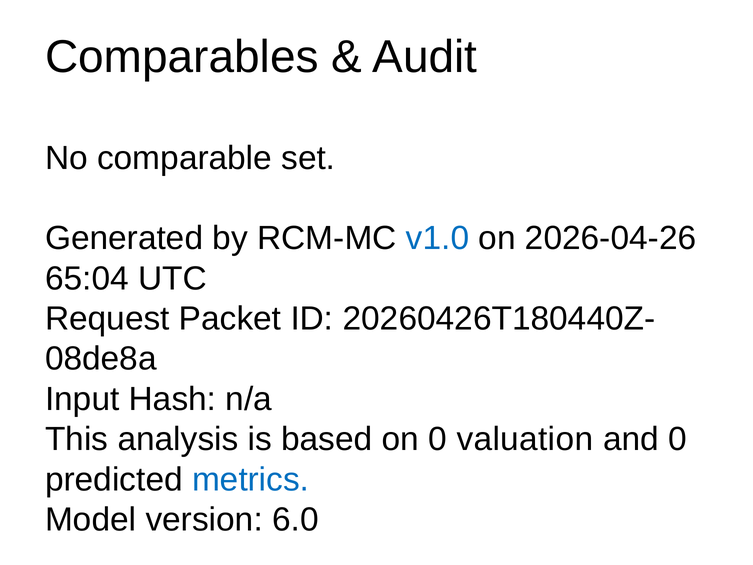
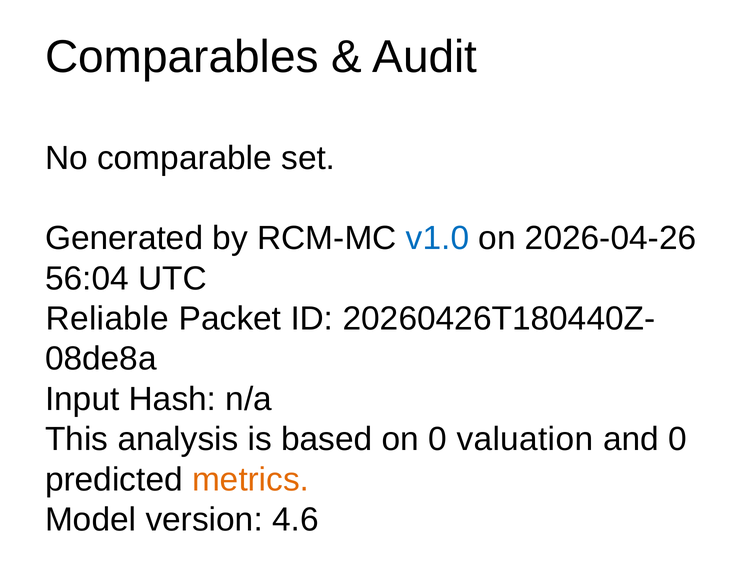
65:04: 65:04 -> 56:04 (87, 278)
Request: Request -> Reliable (107, 319)
metrics colour: blue -> orange (251, 479)
6.0: 6.0 -> 4.6 (295, 519)
